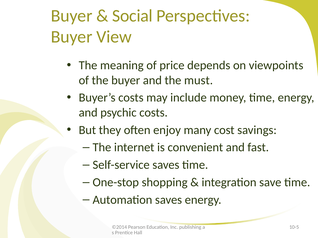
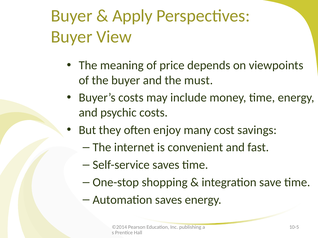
Social: Social -> Apply (132, 16)
